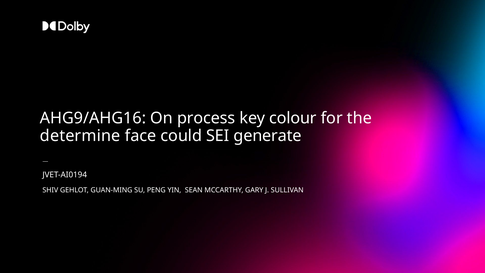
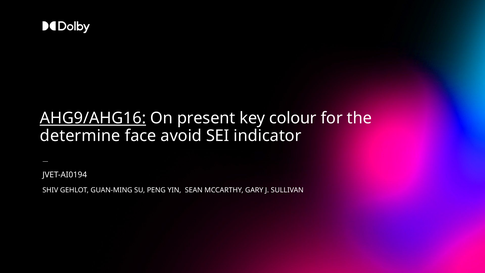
AHG9/AHG16 underline: none -> present (93, 118)
process: process -> present (206, 118)
could: could -> avoid (181, 136)
generate: generate -> indicator (268, 136)
